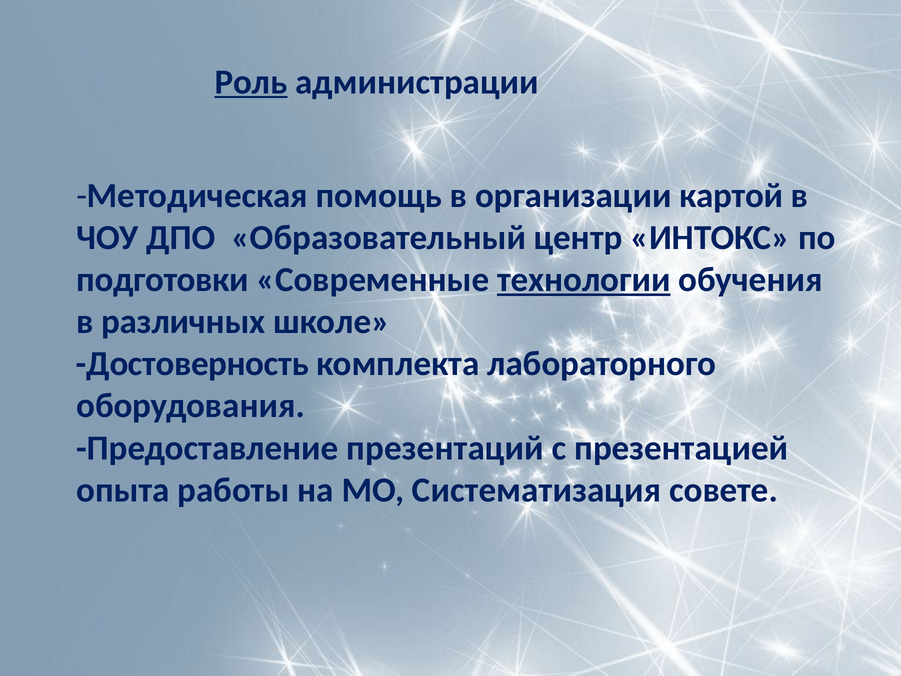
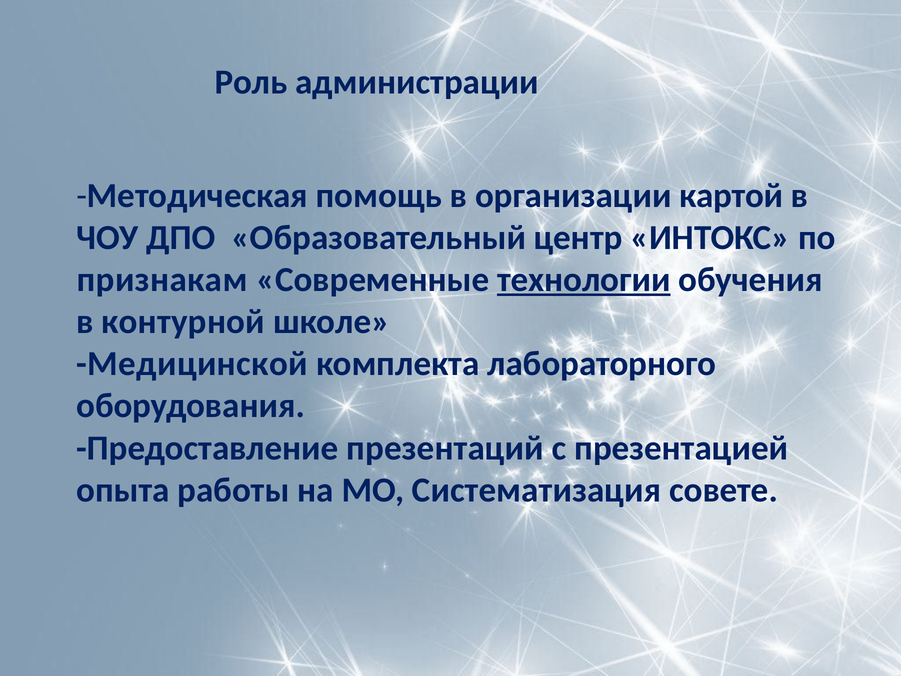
Роль underline: present -> none (251, 82)
подготовки: подготовки -> признакам (162, 280)
различных: различных -> контурной (183, 322)
Достоверность: Достоверность -> Медицинской (192, 364)
